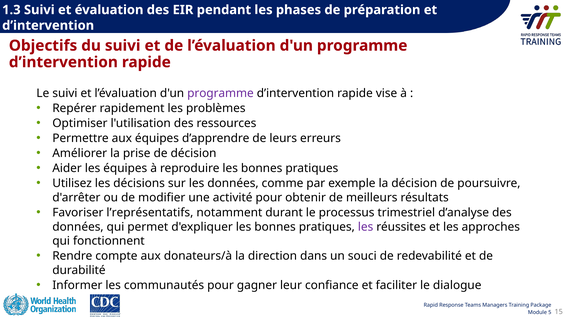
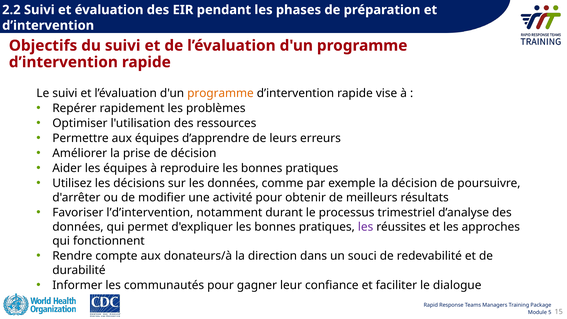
1.3: 1.3 -> 2.2 (11, 10)
programme colour: purple -> orange (220, 93)
l’représentatifs: l’représentatifs -> l’dʼintervention (150, 213)
